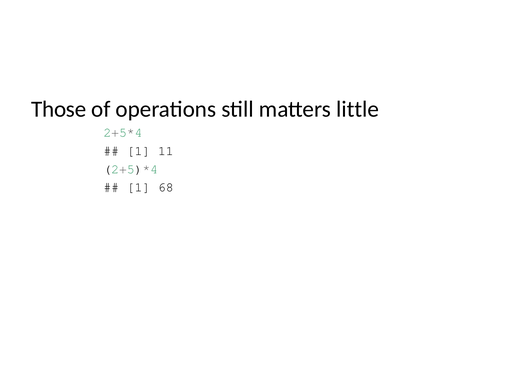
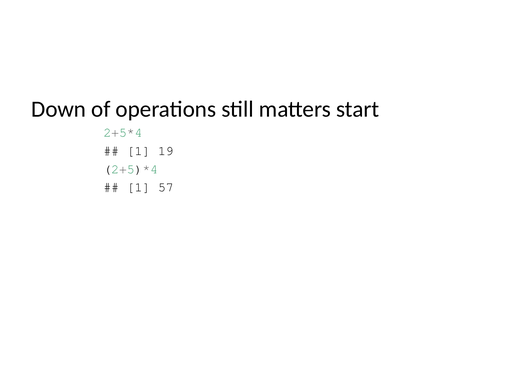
Those: Those -> Down (59, 109)
little: little -> start (358, 109)
11: 11 -> 19 (166, 151)
68: 68 -> 57 (166, 187)
